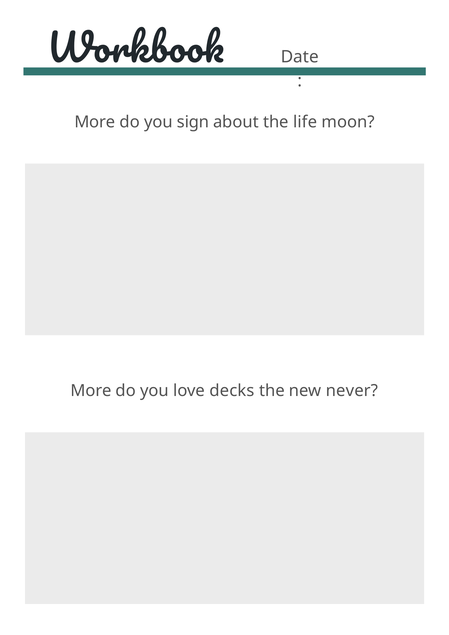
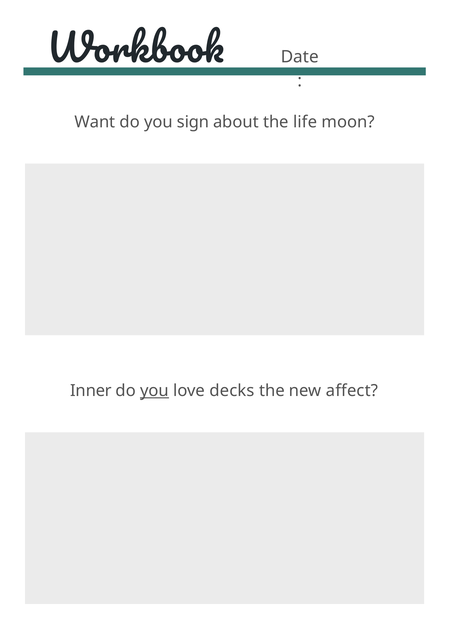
More: More -> Want (95, 122)
More: More -> Inner (91, 391)
you underline: none -> present (155, 391)
never: never -> affect (352, 391)
